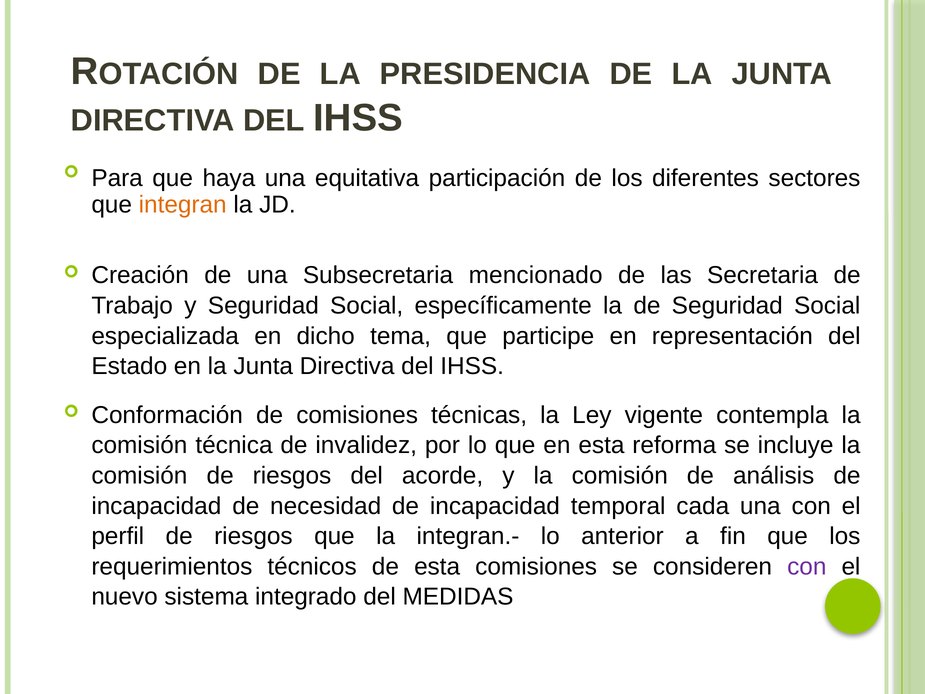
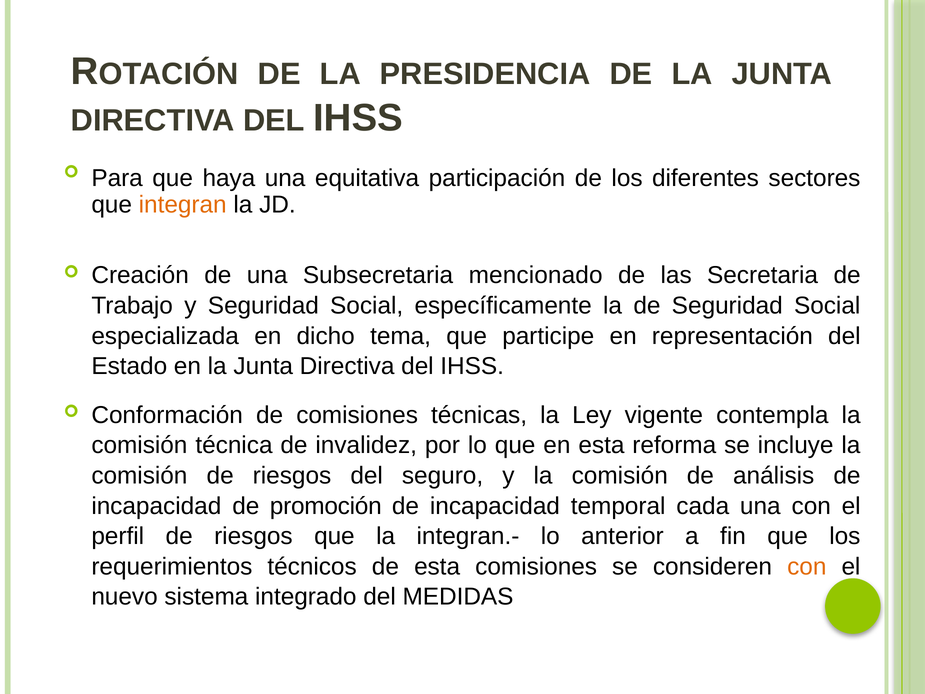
acorde: acorde -> seguro (443, 475)
necesidad: necesidad -> promoción (326, 506)
con colour: purple -> orange (807, 566)
